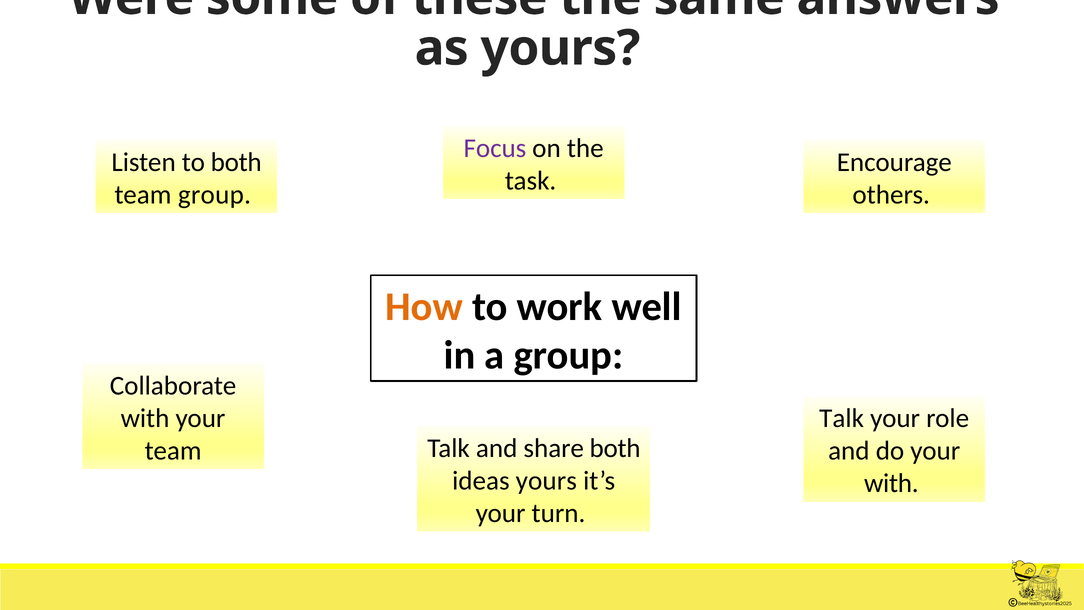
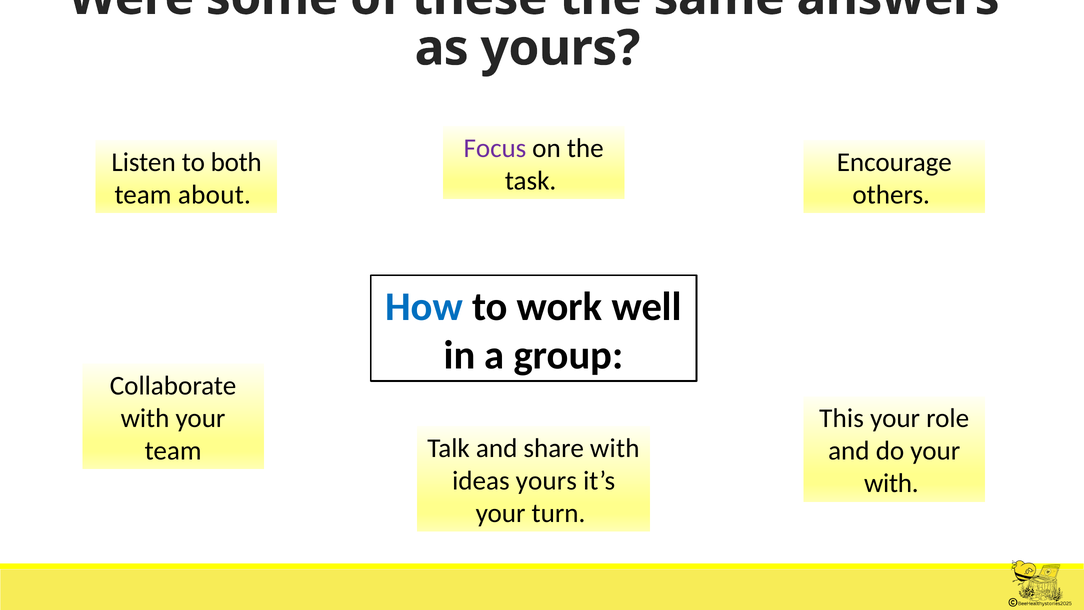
team group: group -> about (214, 195)
How colour: orange -> blue (424, 307)
Talk: Talk -> This (842, 418)
share both: both -> with (615, 448)
